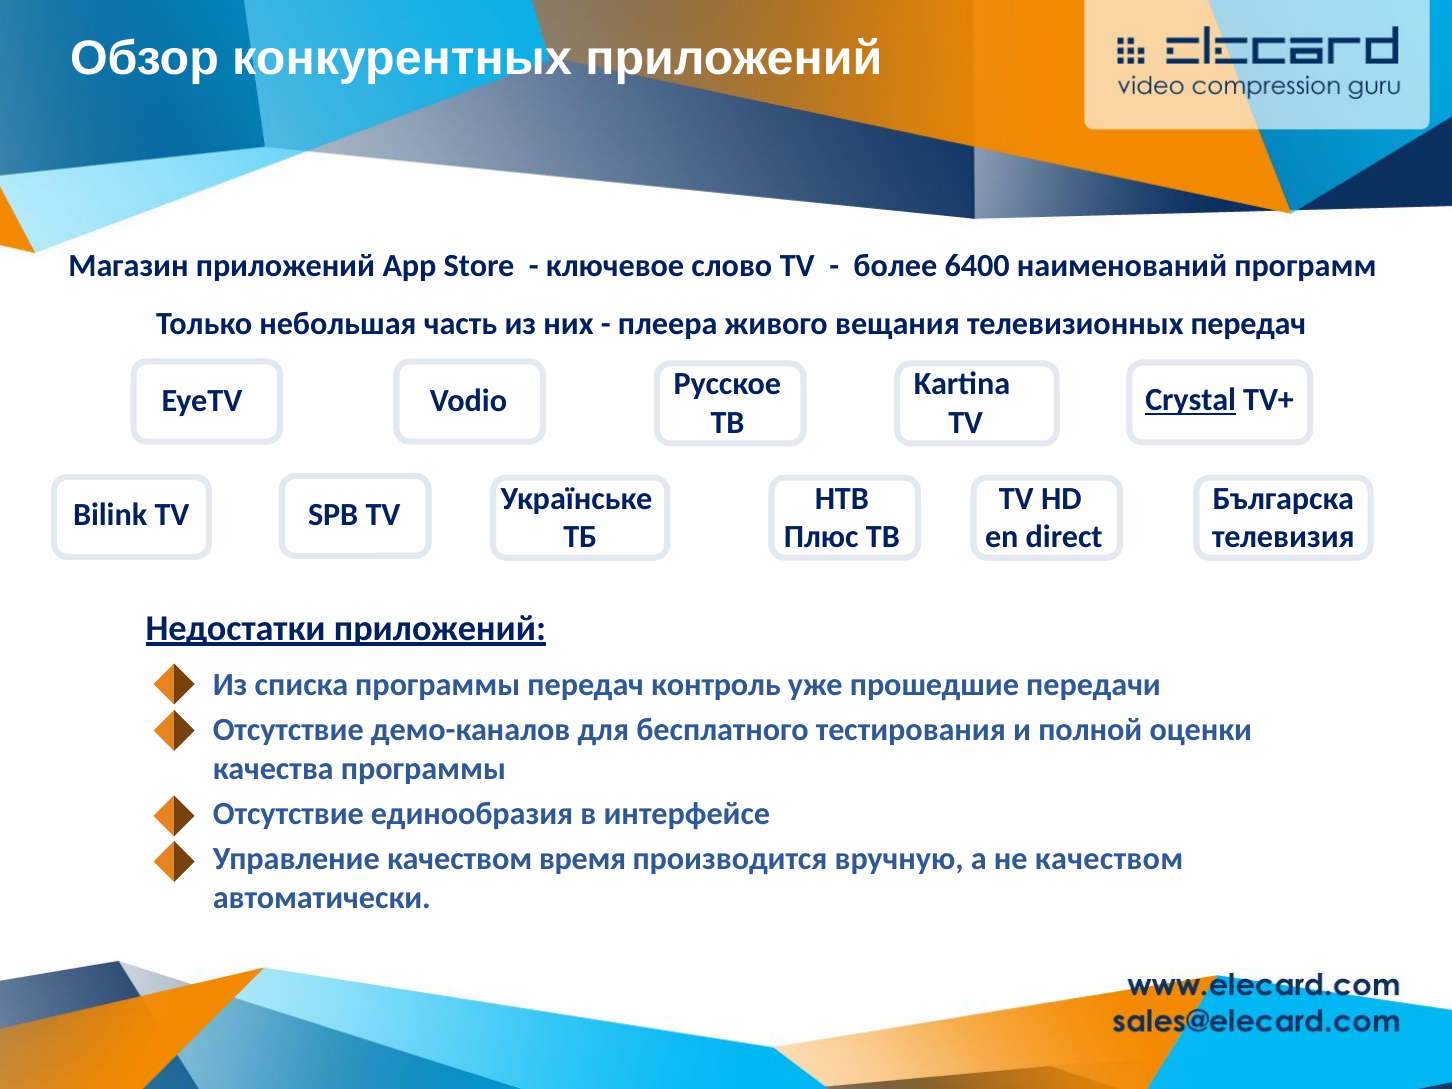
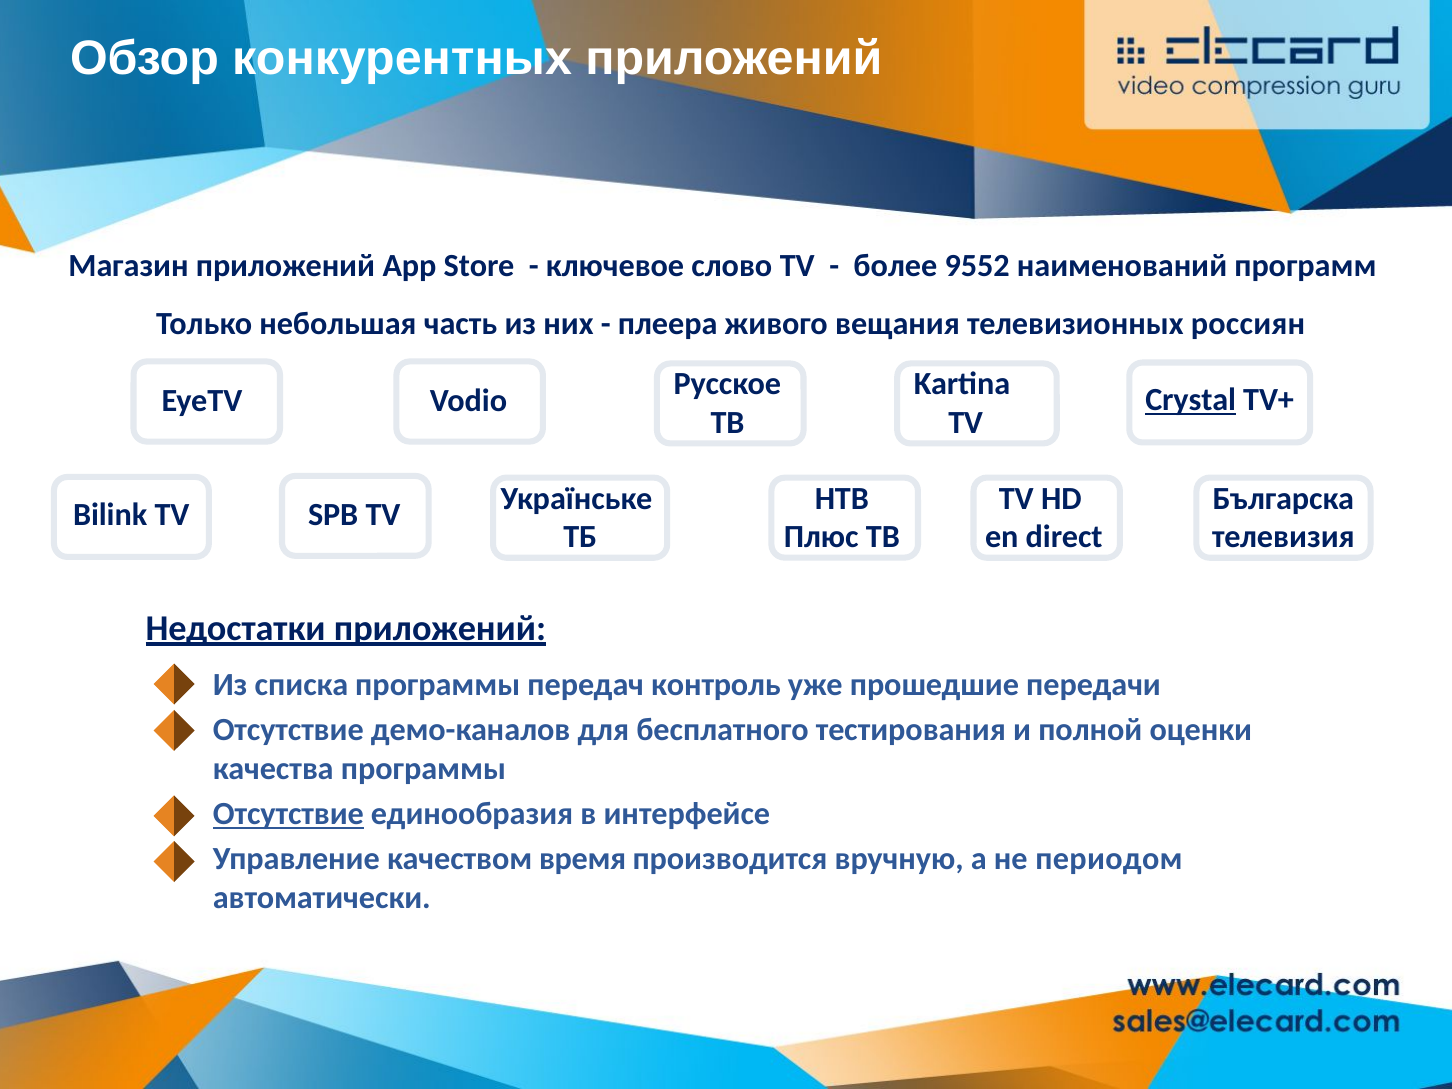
6400: 6400 -> 9552 (977, 266)
телевизионных передач: передач -> россиян (1248, 324)
Отсутствие underline: none -> present (288, 814)
не качеством: качеством -> периодом (1109, 859)
